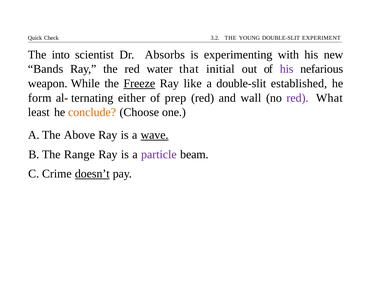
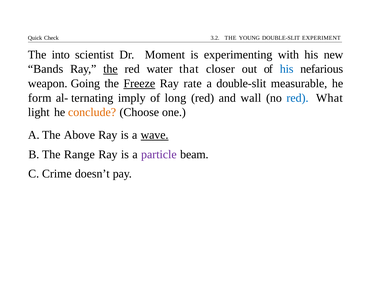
Absorbs: Absorbs -> Moment (165, 55)
the underline: none -> present (110, 69)
initial: initial -> closer (220, 69)
his colour: purple -> blue (287, 69)
While: While -> Going (85, 83)
like: like -> rate (193, 83)
established: established -> measurable (299, 83)
either: either -> imply (132, 98)
prep: prep -> long (175, 98)
red colour: purple -> blue (297, 98)
least: least -> light (39, 112)
doesn’t underline: present -> none (92, 174)
